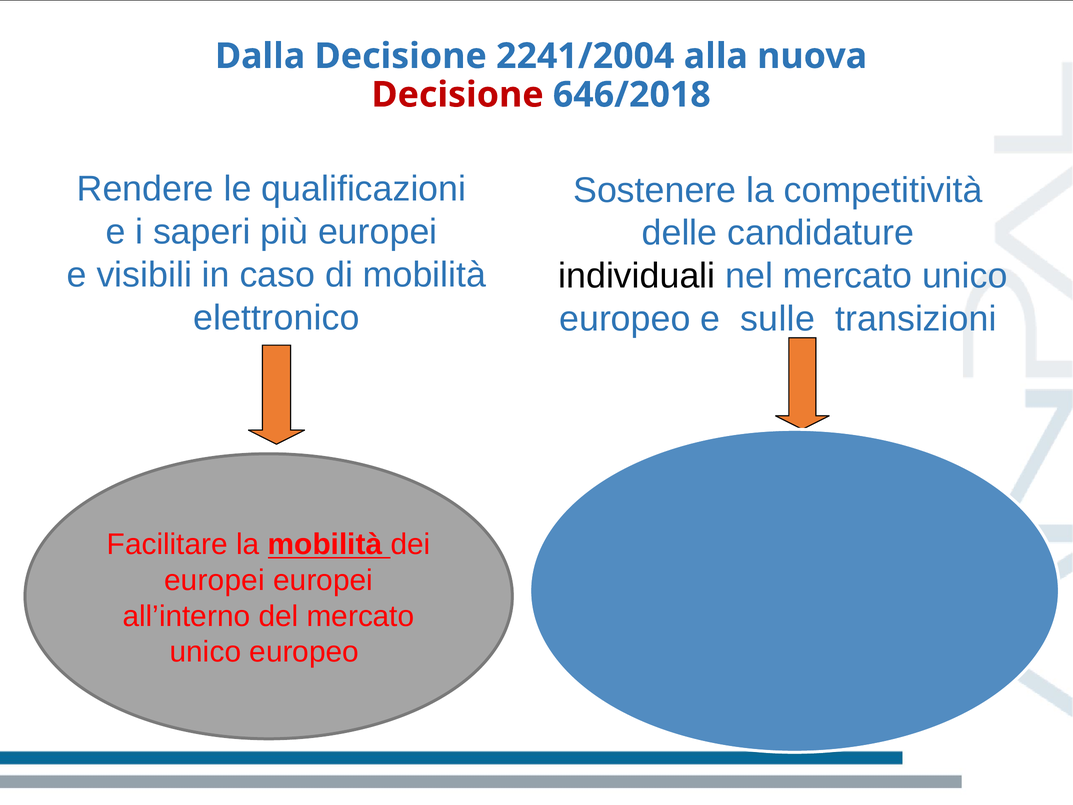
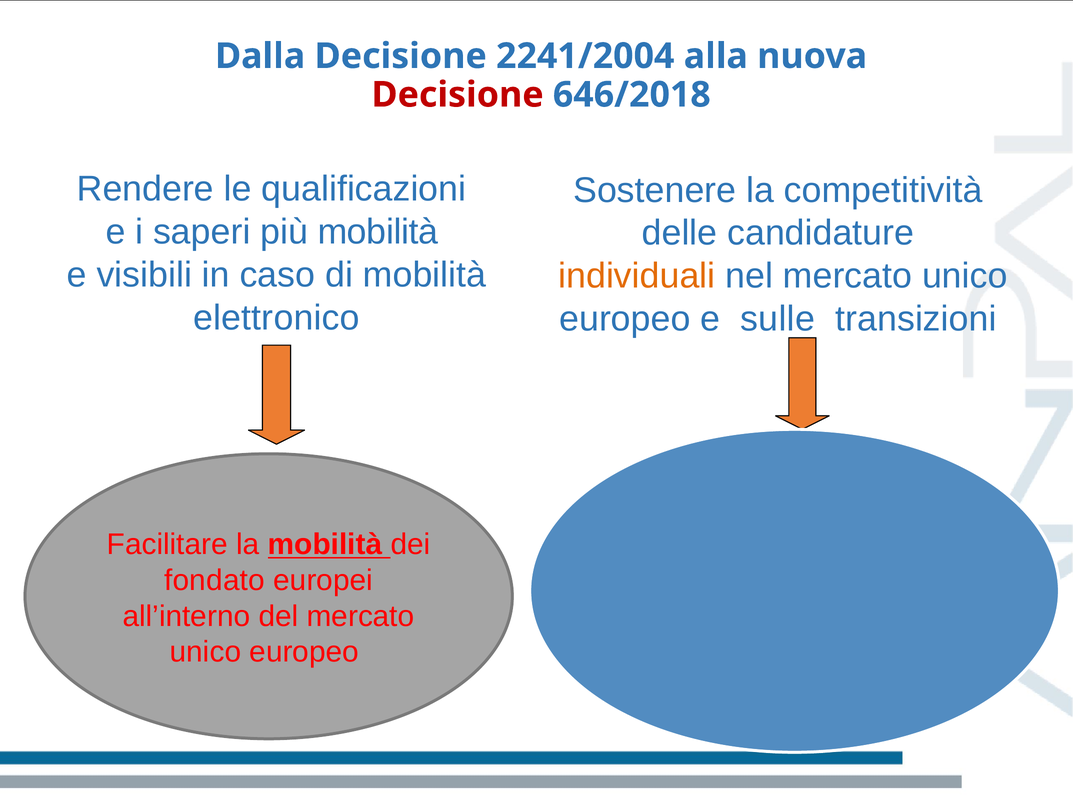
più europei: europei -> mobilità (378, 232)
individuali colour: black -> orange (637, 276)
europei: europei -> fondato (214, 580)
